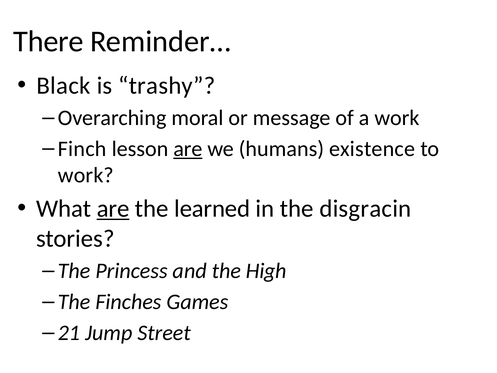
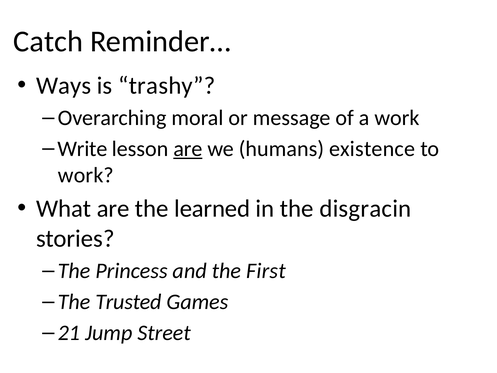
There: There -> Catch (48, 41)
Black: Black -> Ways (64, 85)
Finch: Finch -> Write (82, 149)
are underline: present -> none (113, 209)
High: High -> First (266, 271)
Finches: Finches -> Trusted (129, 302)
